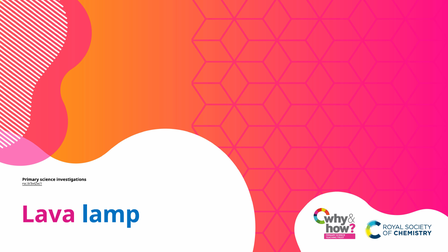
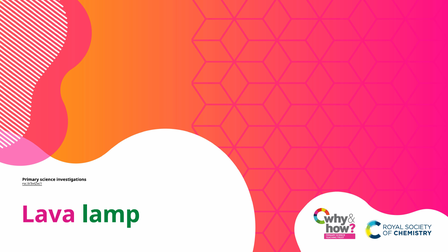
lamp colour: blue -> green (111, 215)
